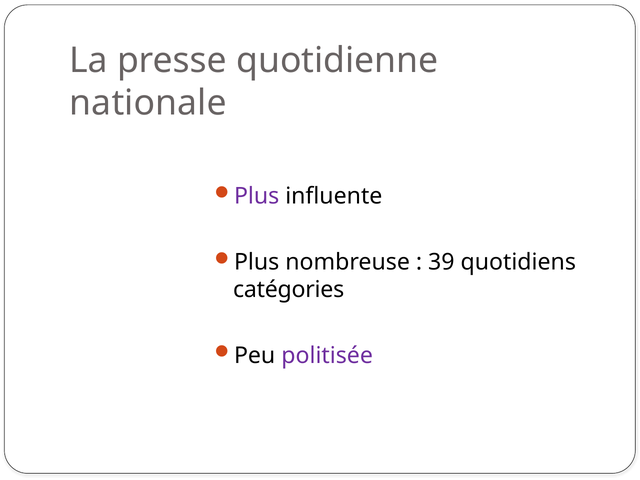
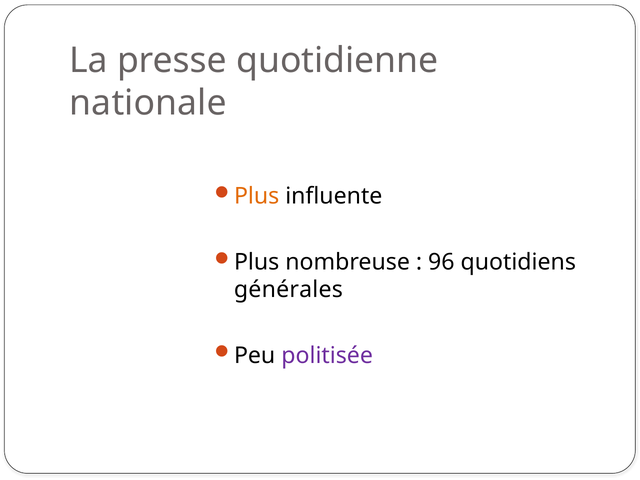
Plus colour: purple -> orange (257, 196)
39: 39 -> 96 (441, 262)
catégories: catégories -> générales (288, 290)
